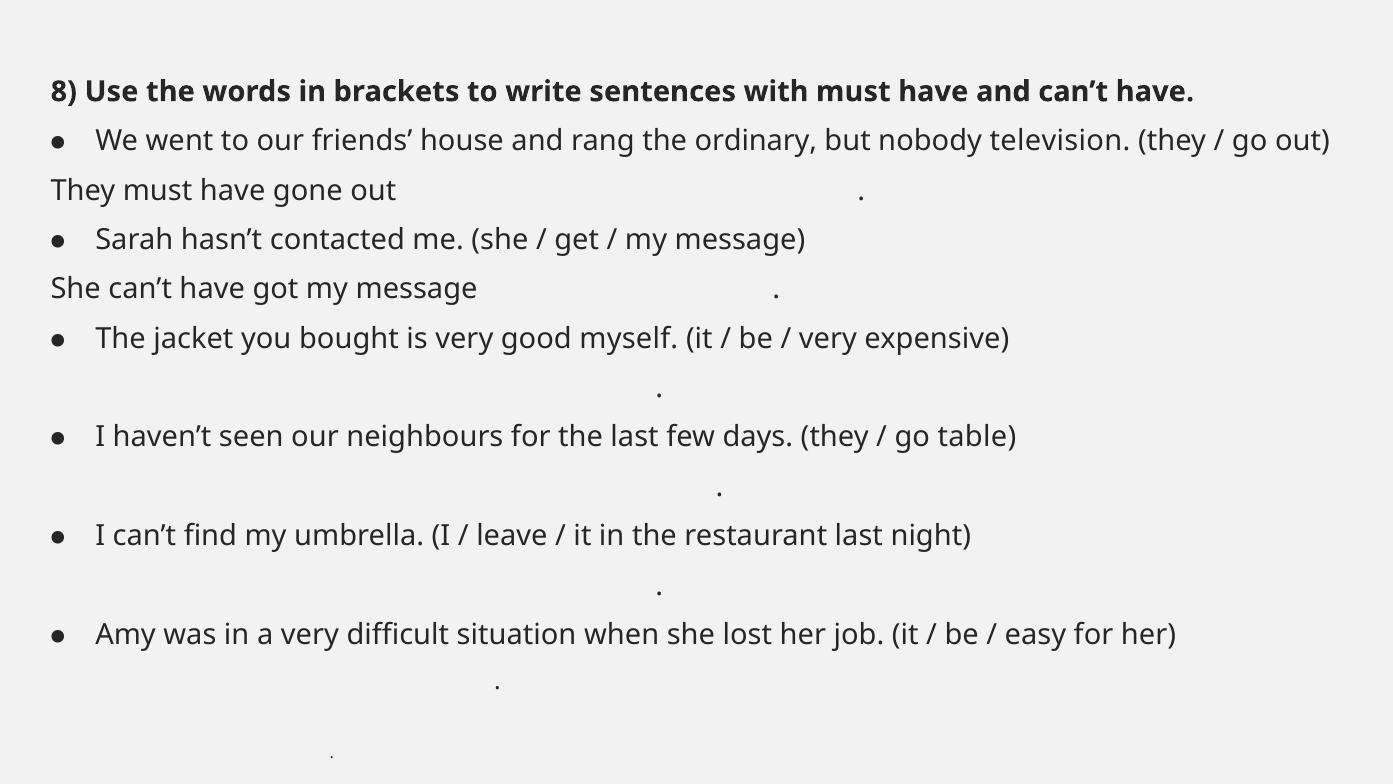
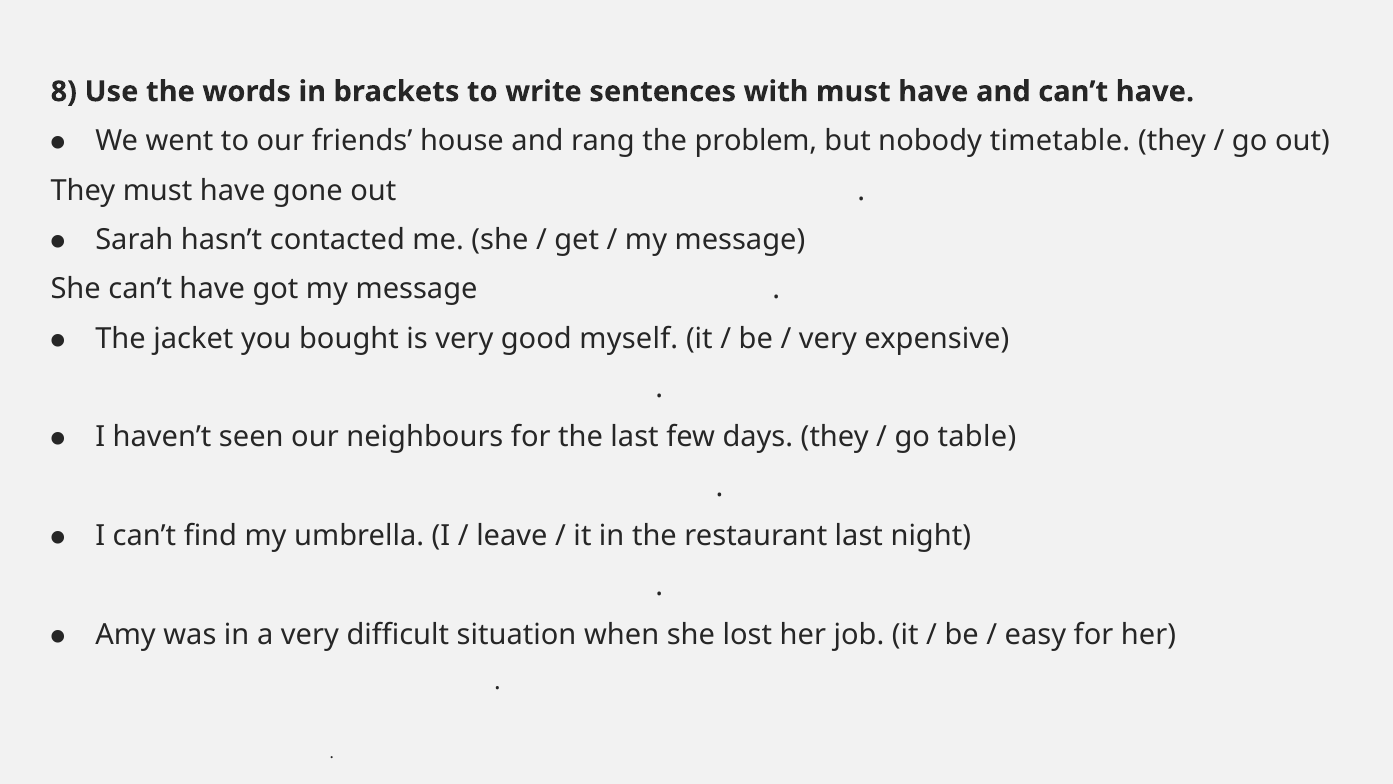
ordinary: ordinary -> problem (756, 141)
television: television -> timetable (1060, 141)
